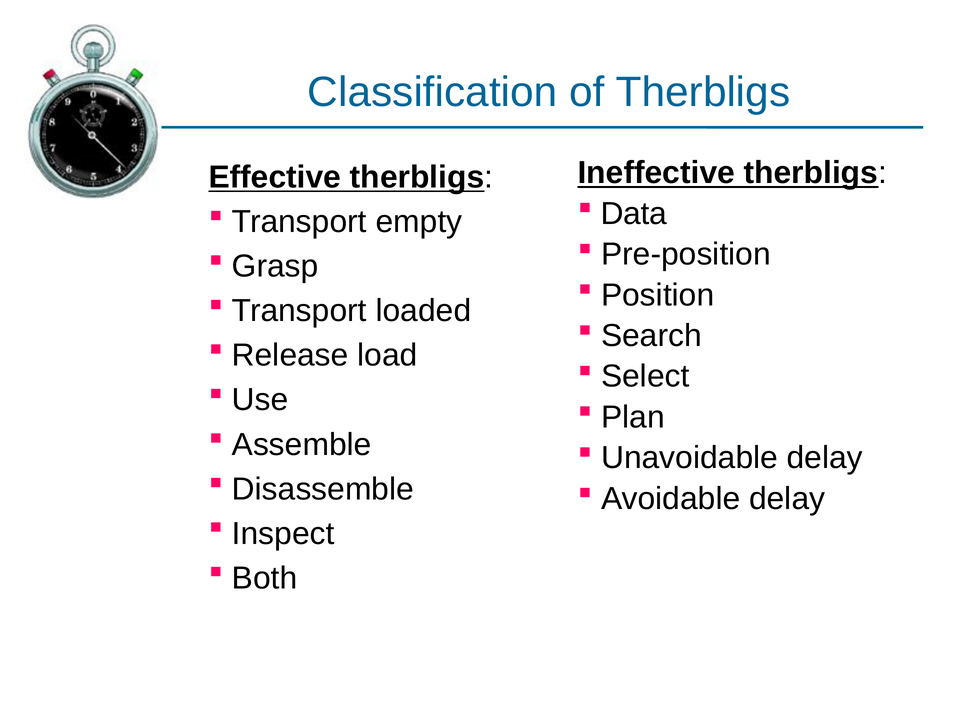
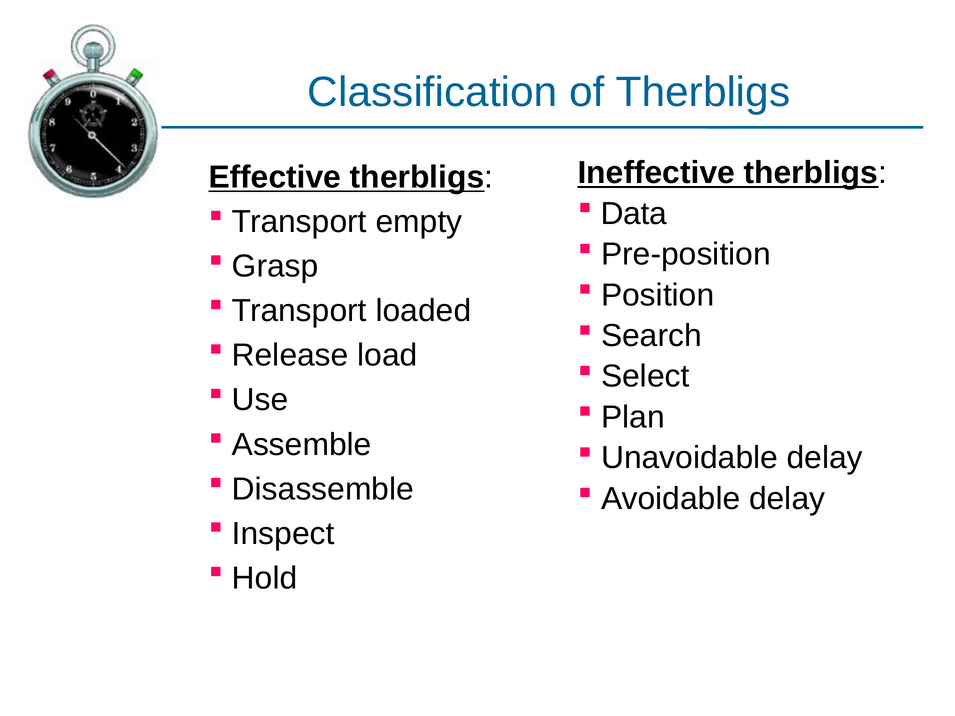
Both: Both -> Hold (265, 578)
